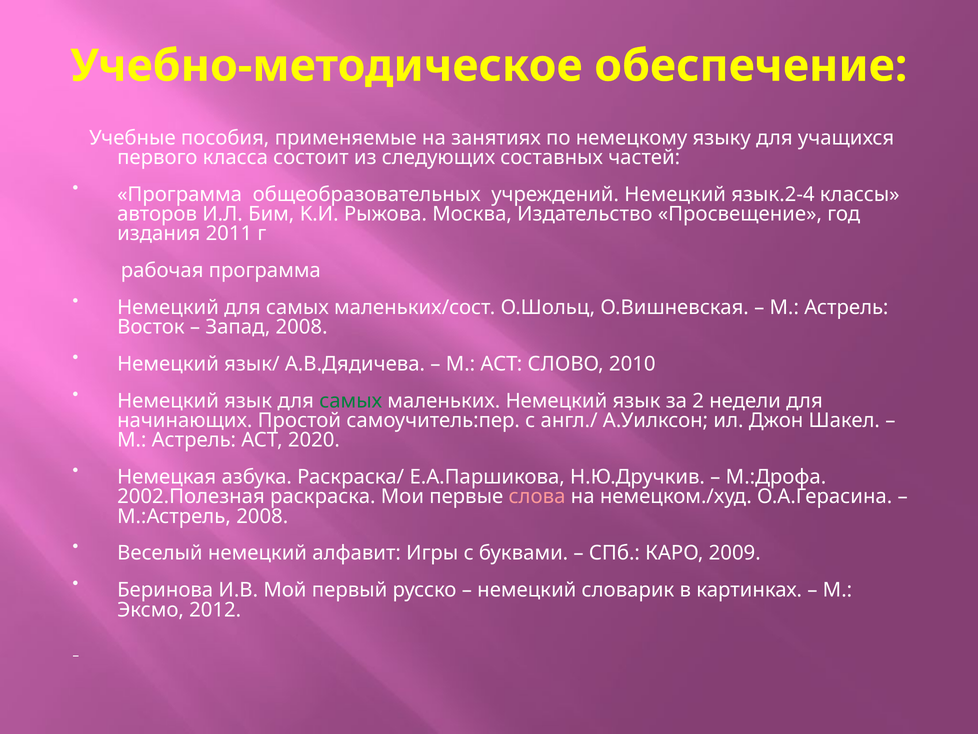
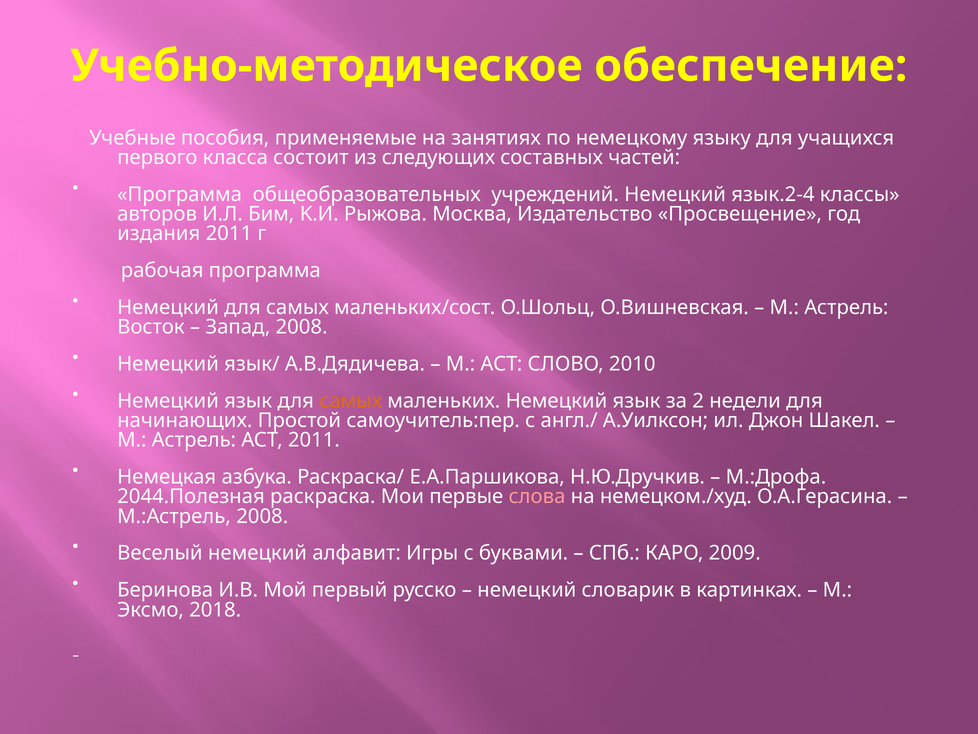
самых colour: green -> orange (351, 401)
АСТ 2020: 2020 -> 2011 (314, 440)
2002.Полезная: 2002.Полезная -> 2044.Полезная (191, 496)
2012: 2012 -> 2018 (215, 609)
